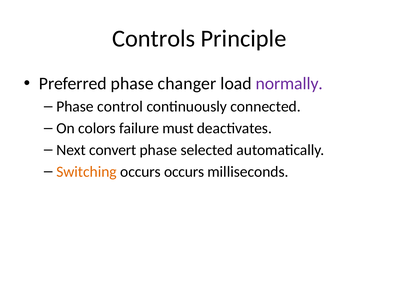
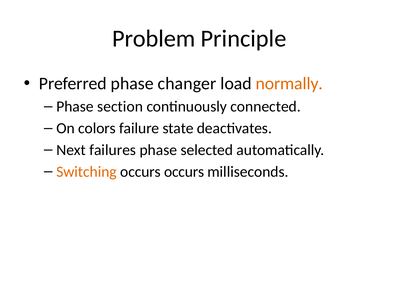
Controls: Controls -> Problem (154, 39)
normally colour: purple -> orange (289, 84)
control: control -> section (120, 107)
must: must -> state (178, 128)
convert: convert -> failures (113, 150)
